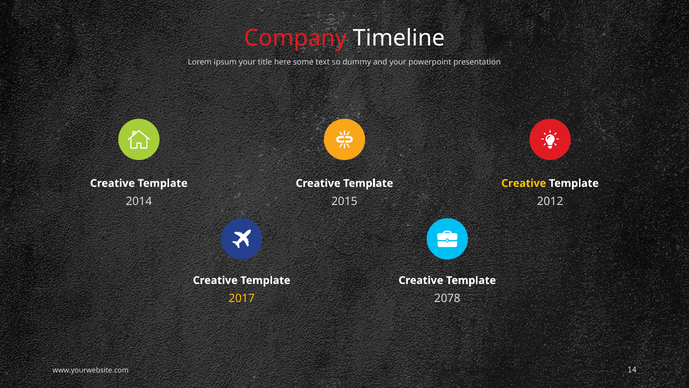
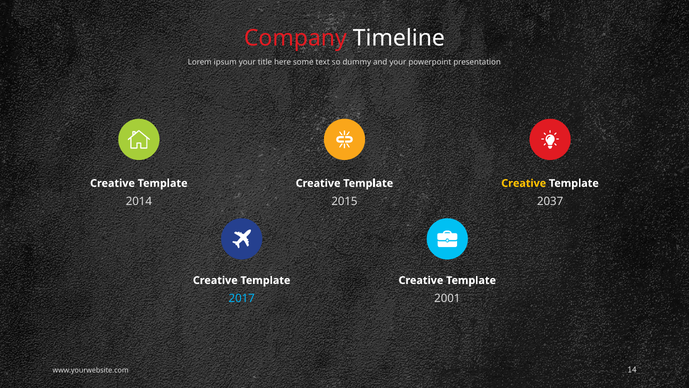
2012: 2012 -> 2037 (550, 201)
2017 colour: yellow -> light blue (242, 298)
2078: 2078 -> 2001 (447, 298)
